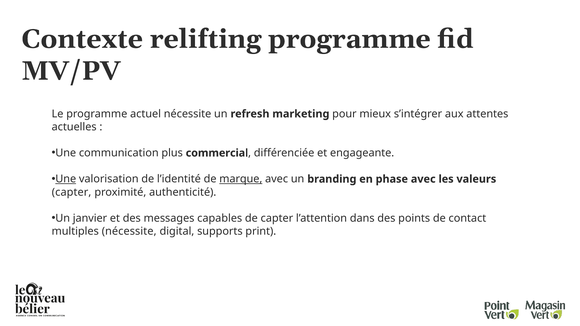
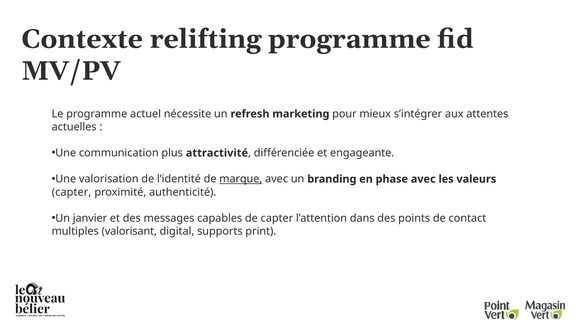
commercial: commercial -> attractivité (217, 153)
Une underline: present -> none (66, 179)
multiples nécessite: nécessite -> valorisant (129, 231)
